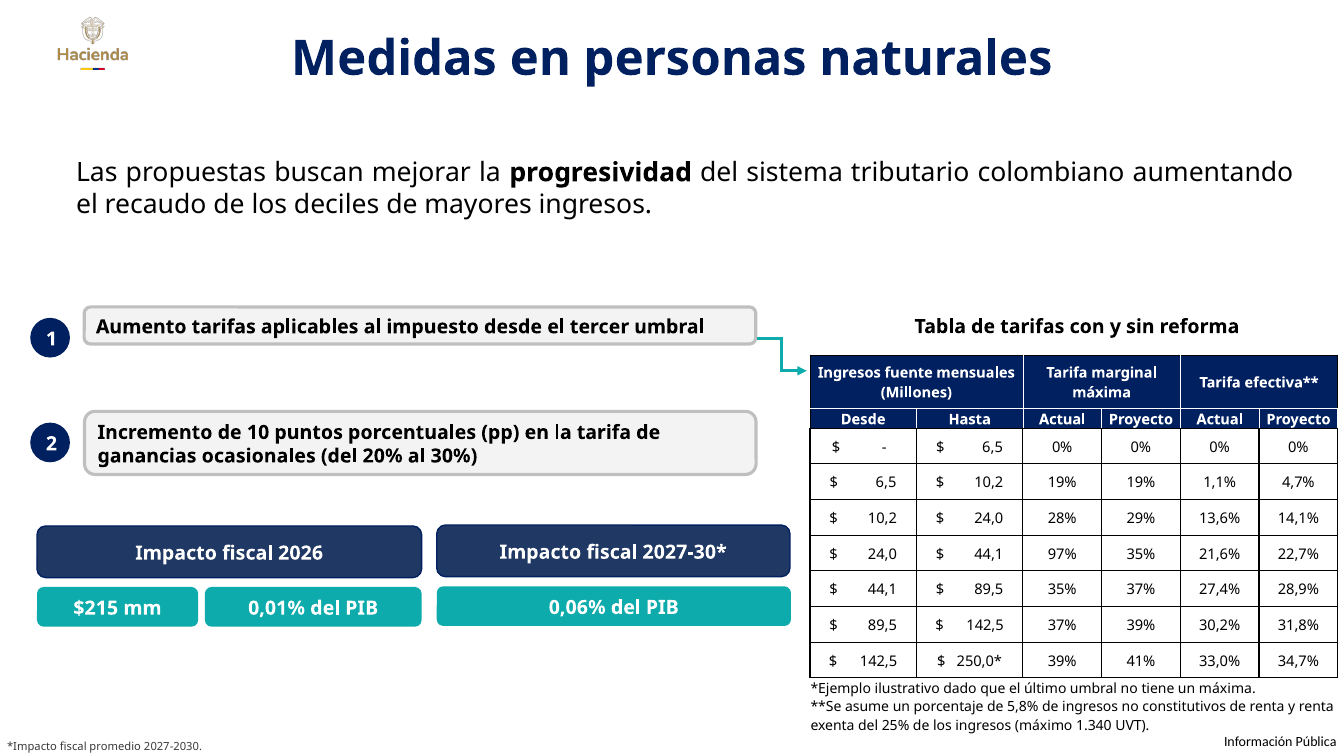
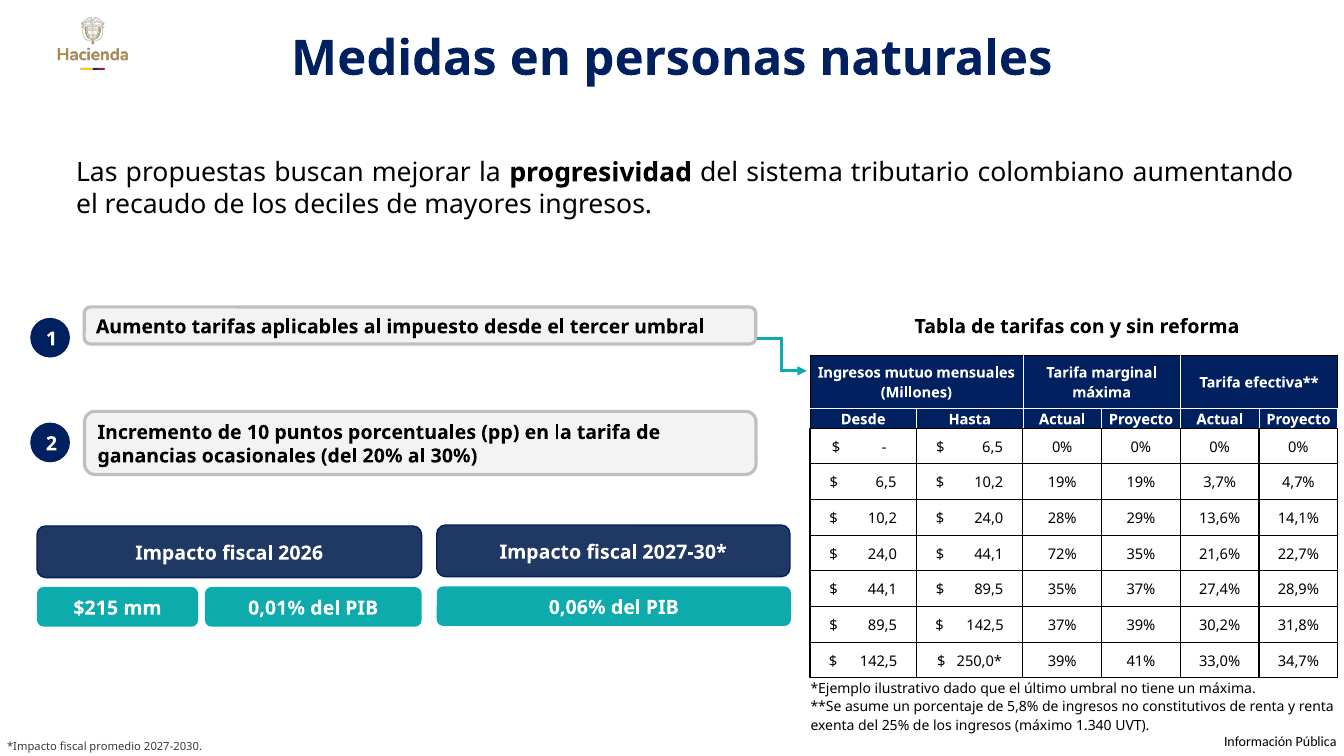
fuente: fuente -> mutuo (909, 373)
1,1%: 1,1% -> 3,7% (1220, 483)
97%: 97% -> 72% (1062, 554)
